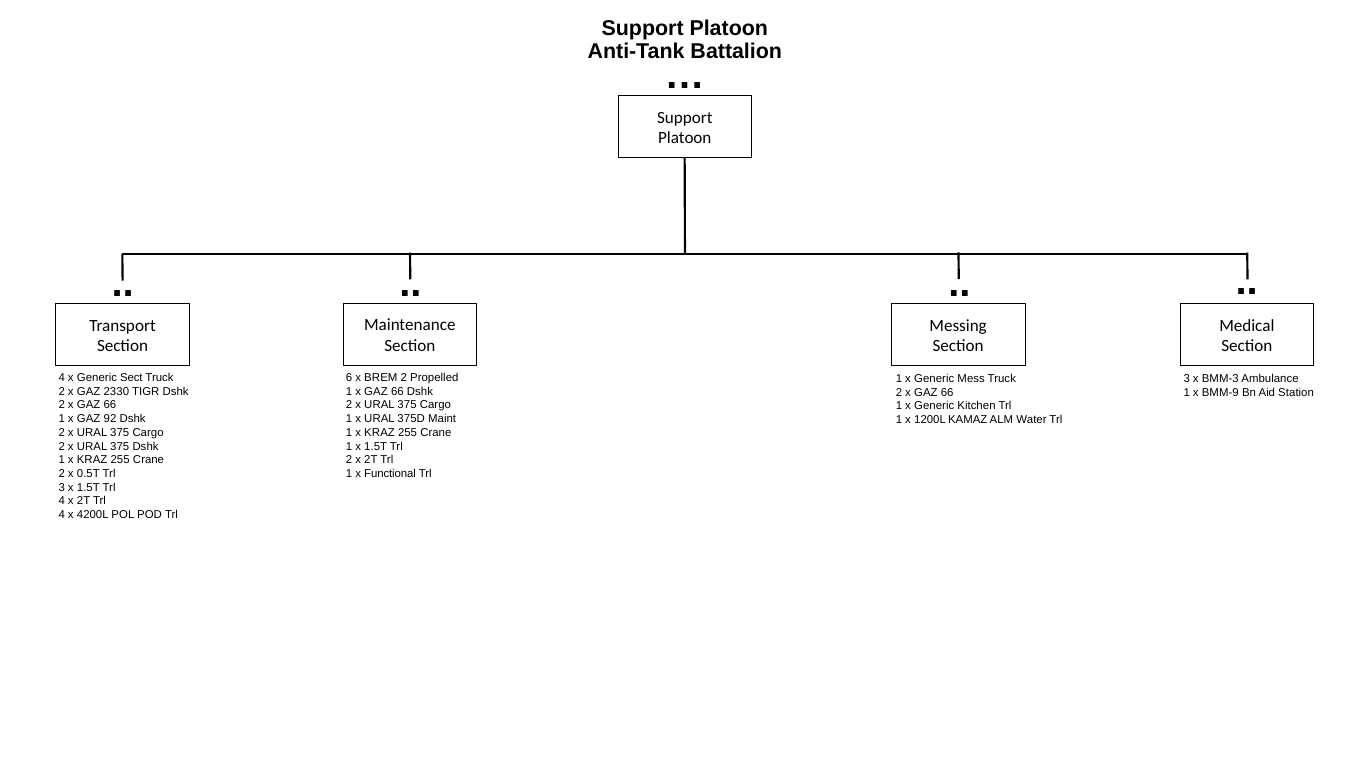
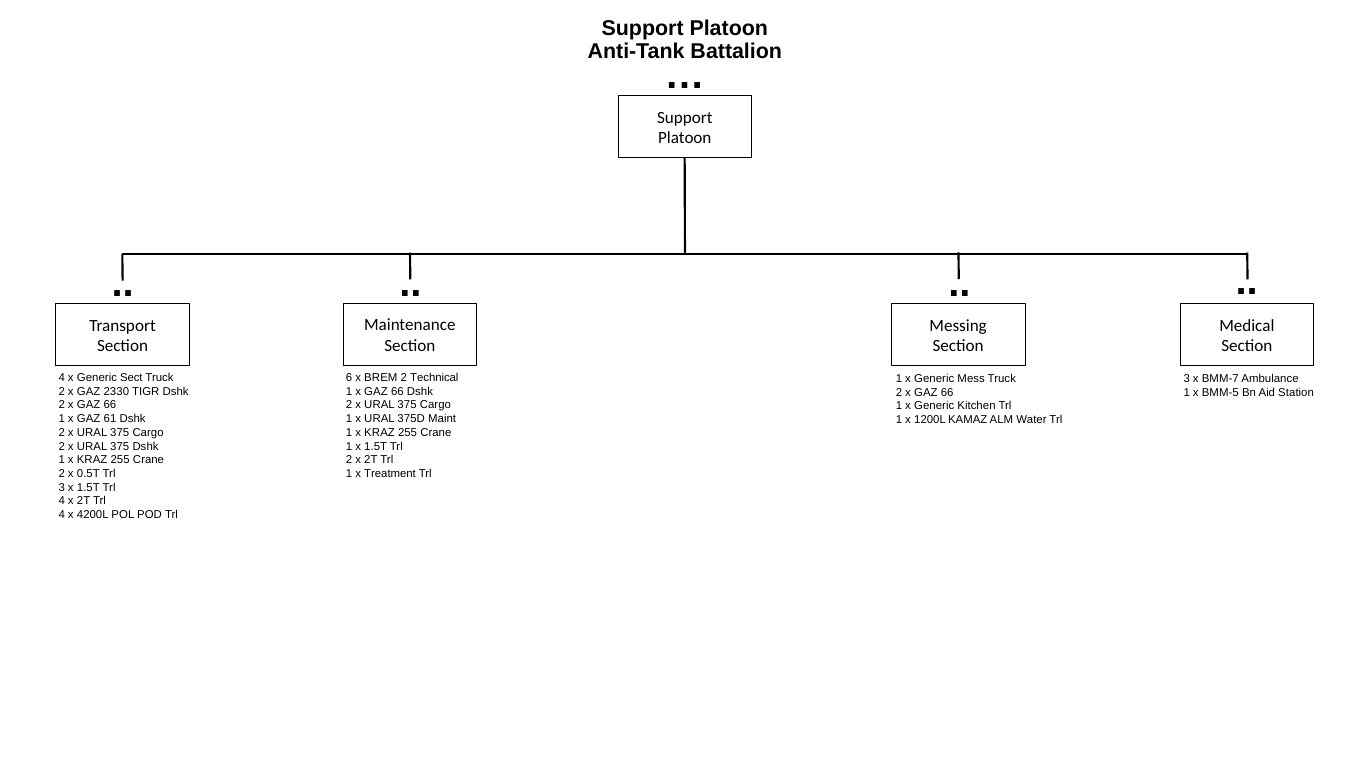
Propelled: Propelled -> Technical (434, 378)
BMM-3: BMM-3 -> BMM-7 (1220, 379)
BMM-9: BMM-9 -> BMM-5 (1220, 392)
92: 92 -> 61 (110, 419)
Functional: Functional -> Treatment (390, 473)
